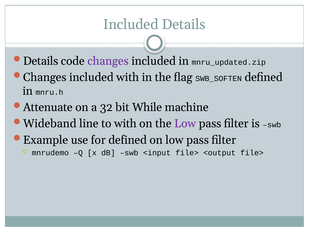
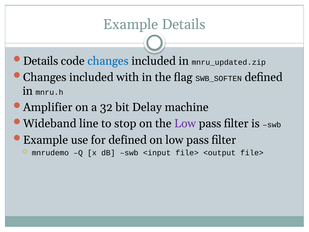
Included: Included -> Example (131, 24)
changes colour: purple -> blue (108, 61)
Attenuate: Attenuate -> Amplifier (48, 107)
While: While -> Delay (147, 107)
to with: with -> stop (125, 124)
